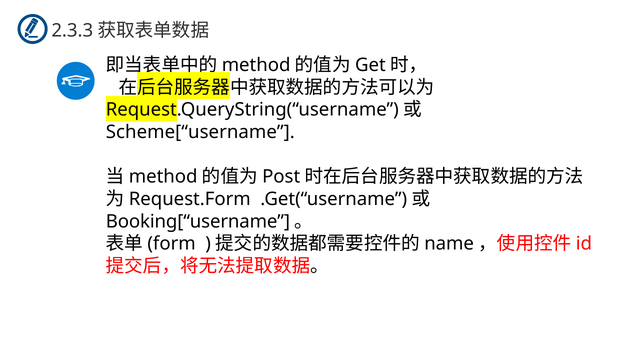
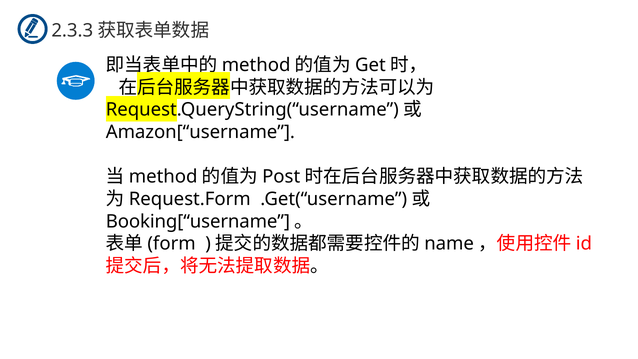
Scheme[“username: Scheme[“username -> Amazon[“username (200, 132)
